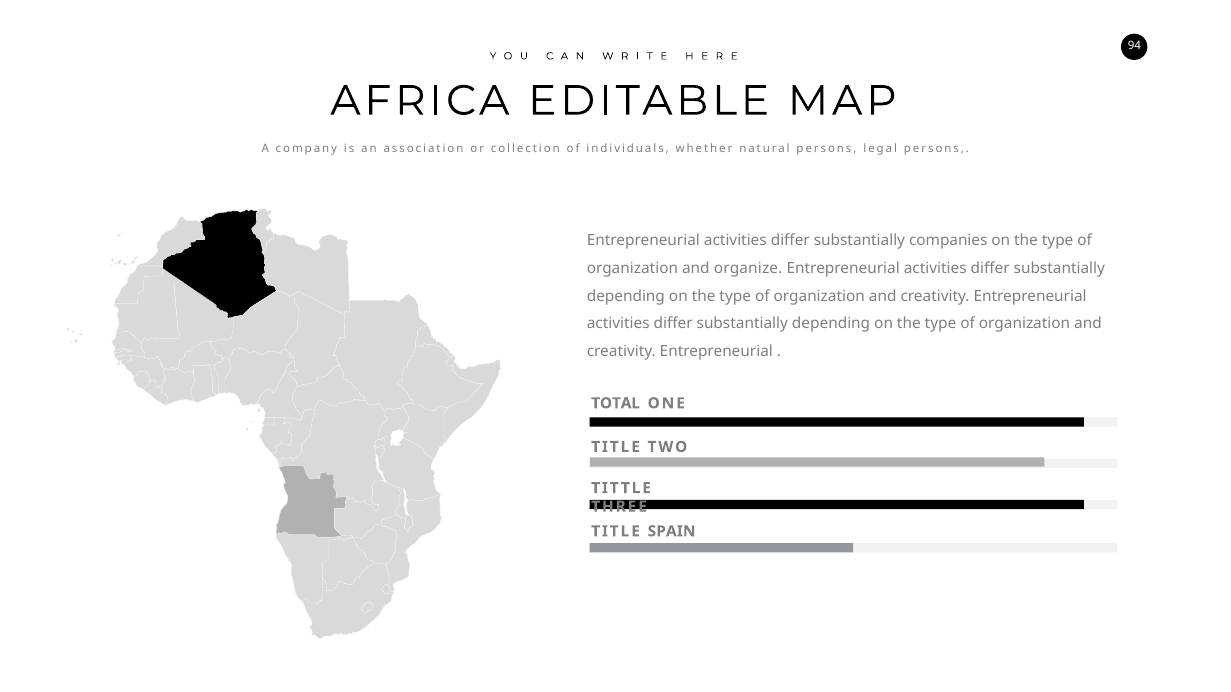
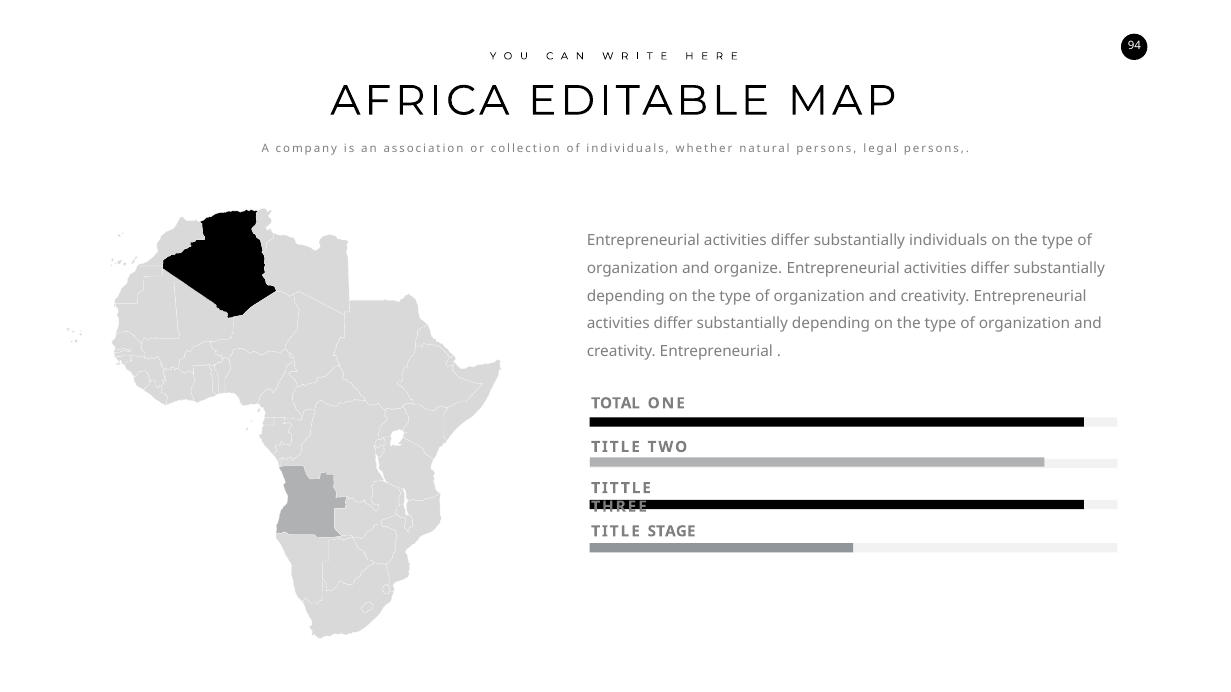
substantially companies: companies -> individuals (948, 241)
SPAIN: SPAIN -> STAGE (672, 532)
